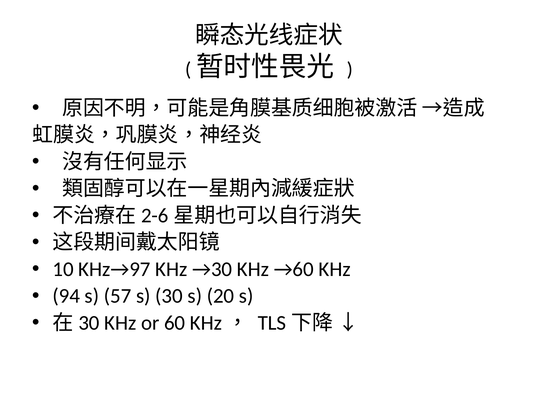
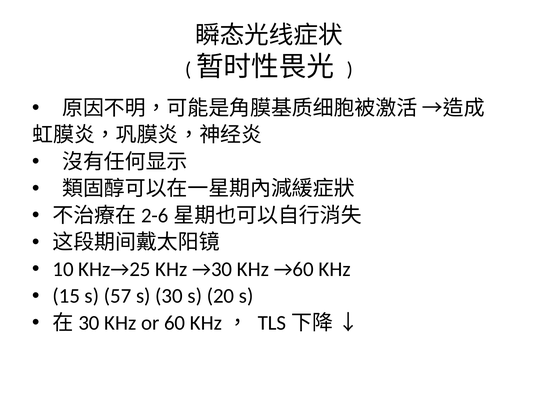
KHz→97: KHz→97 -> KHz→25 (114, 269)
94: 94 -> 15 (66, 296)
